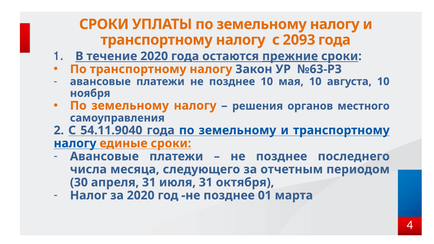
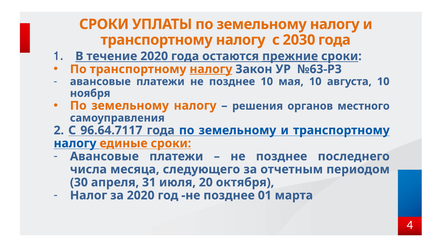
2093: 2093 -> 2030 (299, 40)
налогу underline: none -> present (211, 69)
54.11.9040: 54.11.9040 -> 96.64.7117 (111, 130)
июля 31: 31 -> 20 (206, 183)
